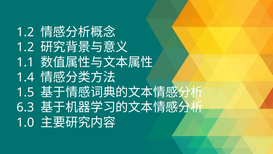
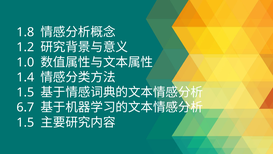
1.2: 1.2 -> 1.8 (25, 32)
1.1: 1.1 -> 1.0 (25, 62)
6.3: 6.3 -> 6.7 (25, 107)
1.0: 1.0 -> 1.5 (25, 122)
